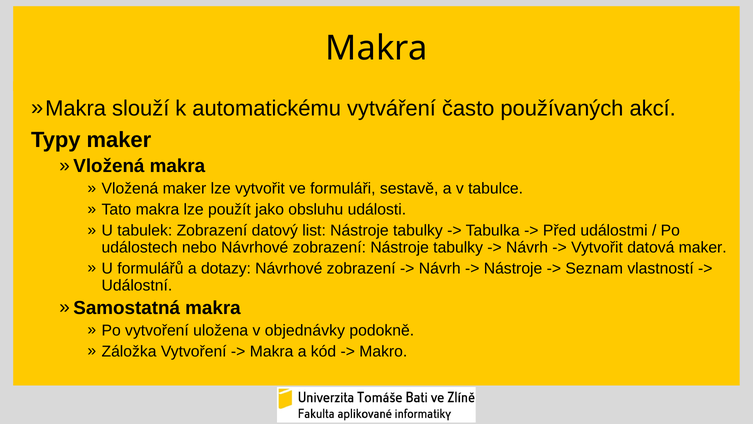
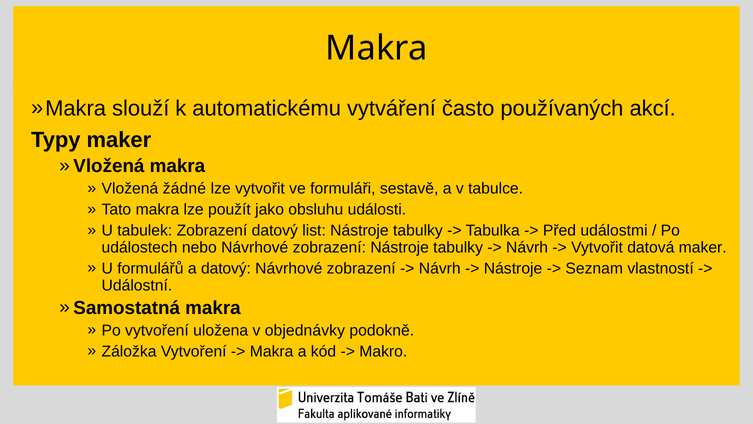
Vložená maker: maker -> žádné (184, 189)
a dotazy: dotazy -> datový (226, 268)
